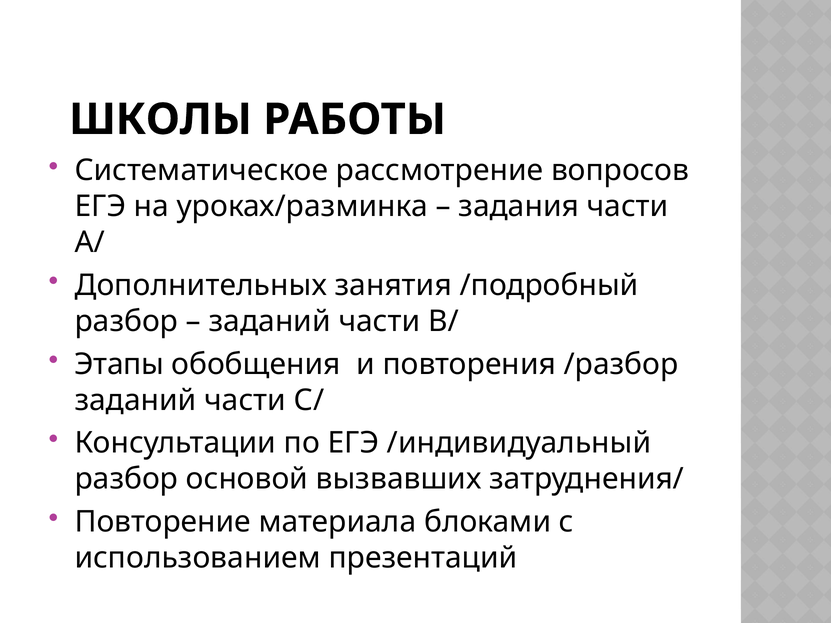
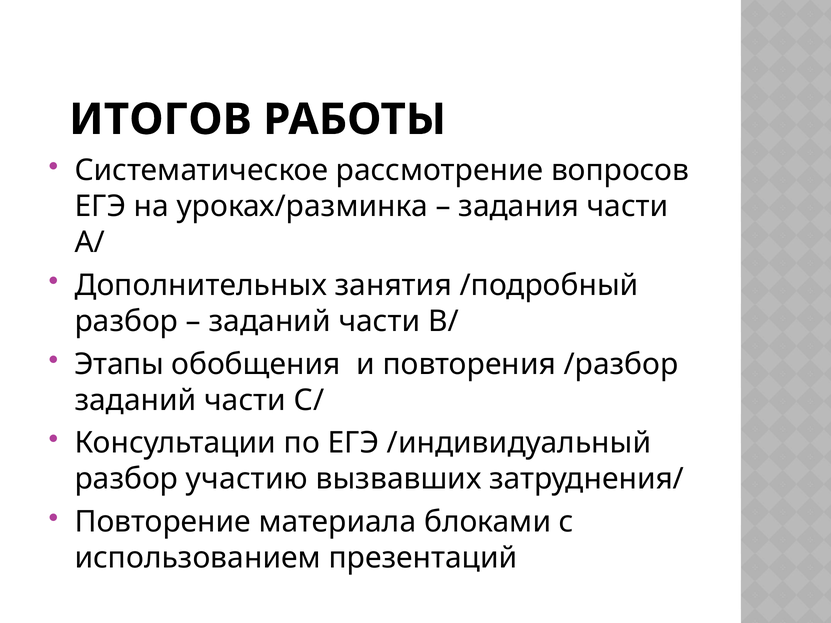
ШКОЛЫ: ШКОЛЫ -> ИТОГОВ (160, 120)
основой: основой -> участию (247, 479)
